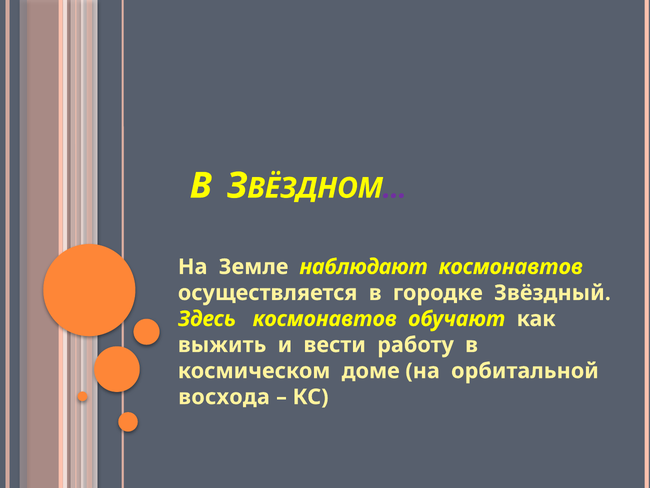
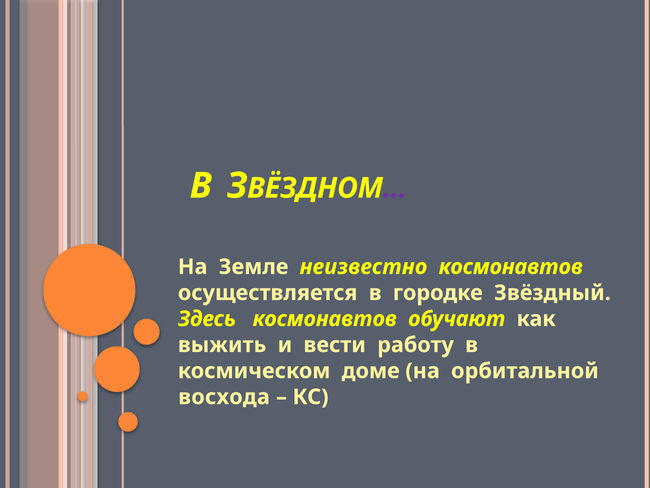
наблюдают: наблюдают -> неизвестно (363, 267)
